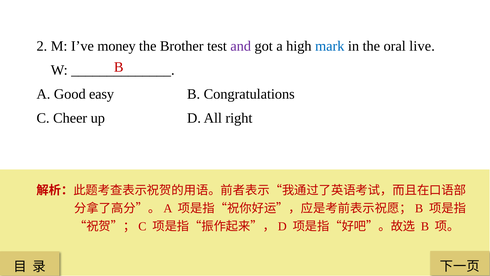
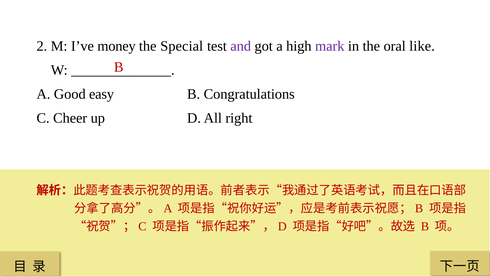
Brother: Brother -> Special (182, 46)
mark colour: blue -> purple (330, 46)
live: live -> like (422, 46)
